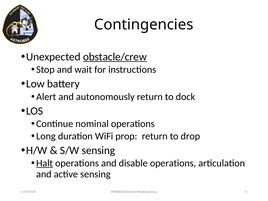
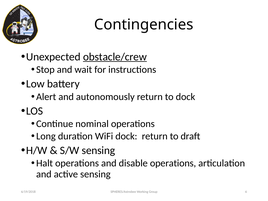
WiFi prop: prop -> dock (126, 136)
drop: drop -> draft (190, 136)
Halt underline: present -> none (45, 163)
